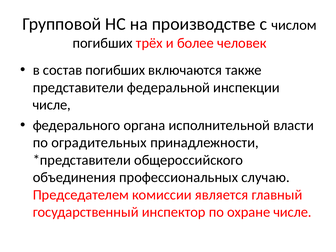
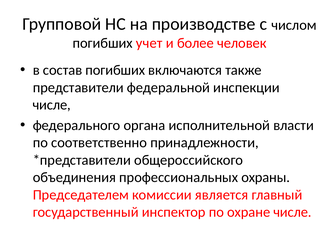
трёх: трёх -> учет (149, 43)
оградительных: оградительных -> соответственно (99, 143)
случаю: случаю -> охраны (266, 177)
